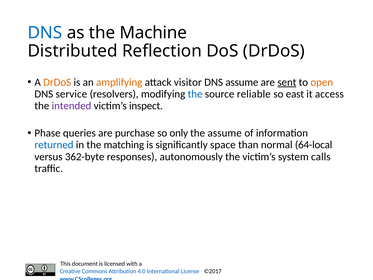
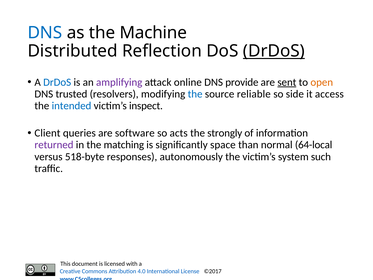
DrDoS underline: none -> present (274, 51)
DrDoS colour: orange -> blue (57, 82)
amplifying colour: orange -> purple (119, 82)
visitor: visitor -> online (188, 82)
DNS assume: assume -> provide (242, 82)
service: service -> trusted (71, 94)
east: east -> side (295, 94)
intended colour: purple -> blue (72, 106)
Phase: Phase -> Client (47, 133)
purchase: purchase -> software (135, 133)
only: only -> acts (179, 133)
the assume: assume -> strongly (225, 133)
returned colour: blue -> purple (54, 145)
362-byte: 362-byte -> 518-byte (85, 157)
calls: calls -> such (321, 157)
